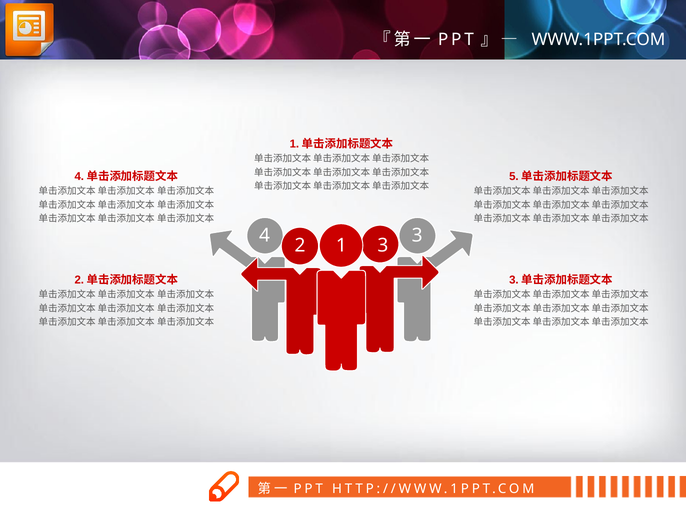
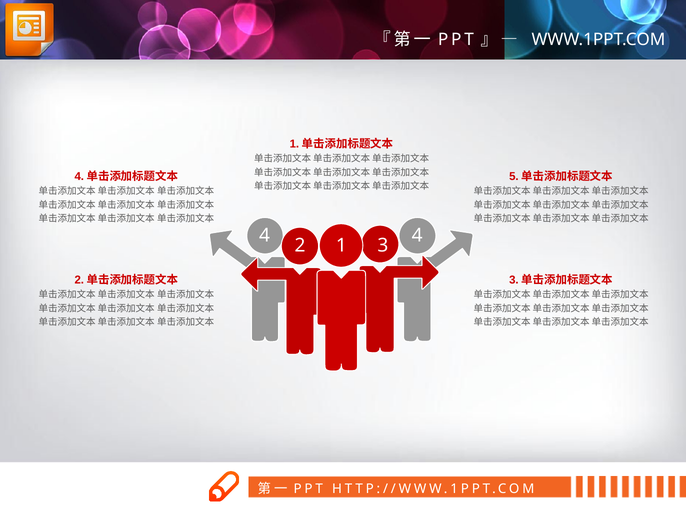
4 3: 3 -> 4 (417, 235)
